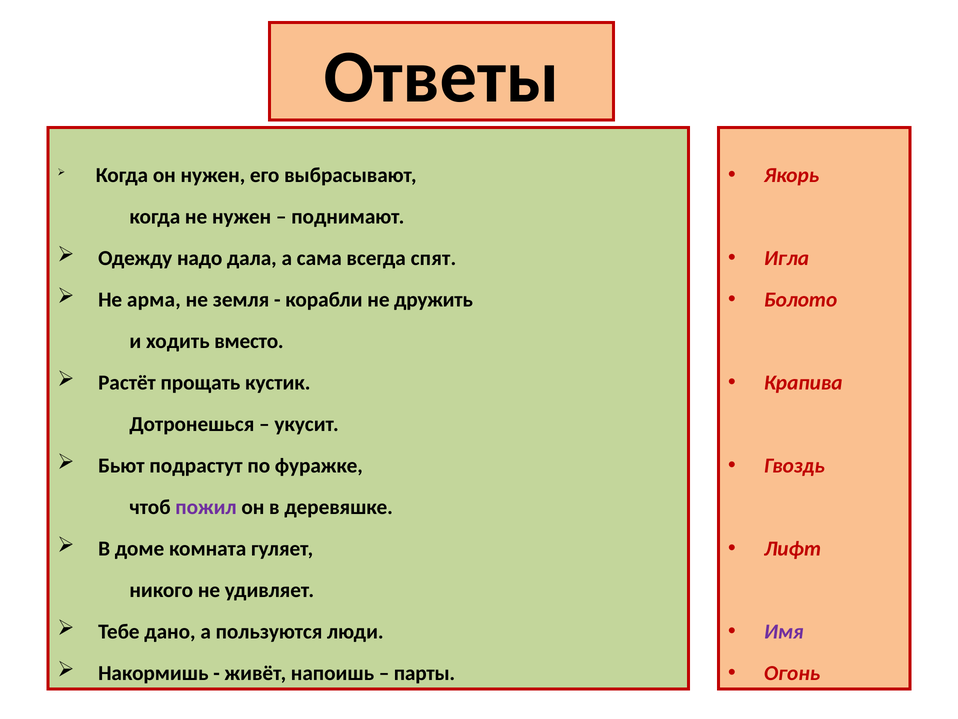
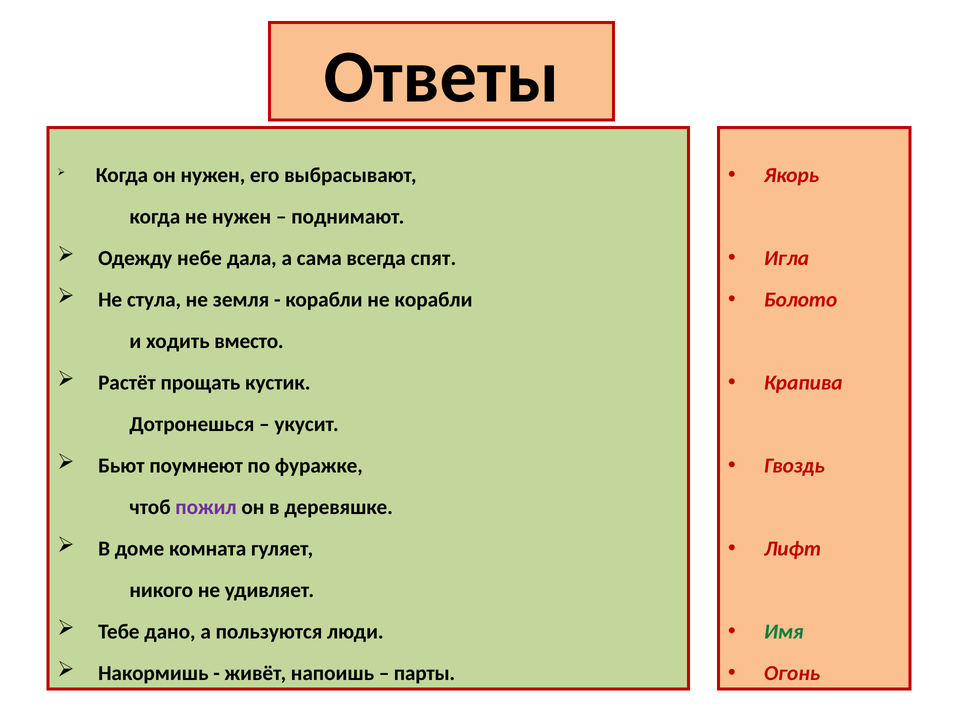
надо: надо -> небе (199, 258)
арма: арма -> стула (154, 299)
не дружить: дружить -> корабли (433, 299)
подрастут: подрастут -> поумнеют (196, 465)
Имя colour: purple -> green (784, 631)
